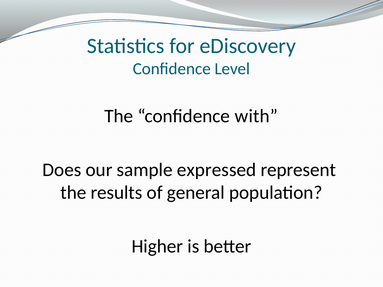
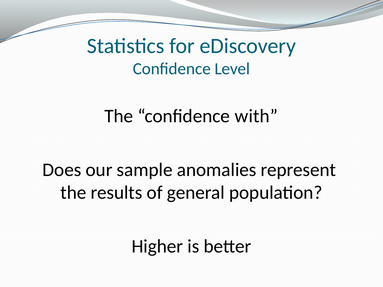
expressed: expressed -> anomalies (217, 170)
